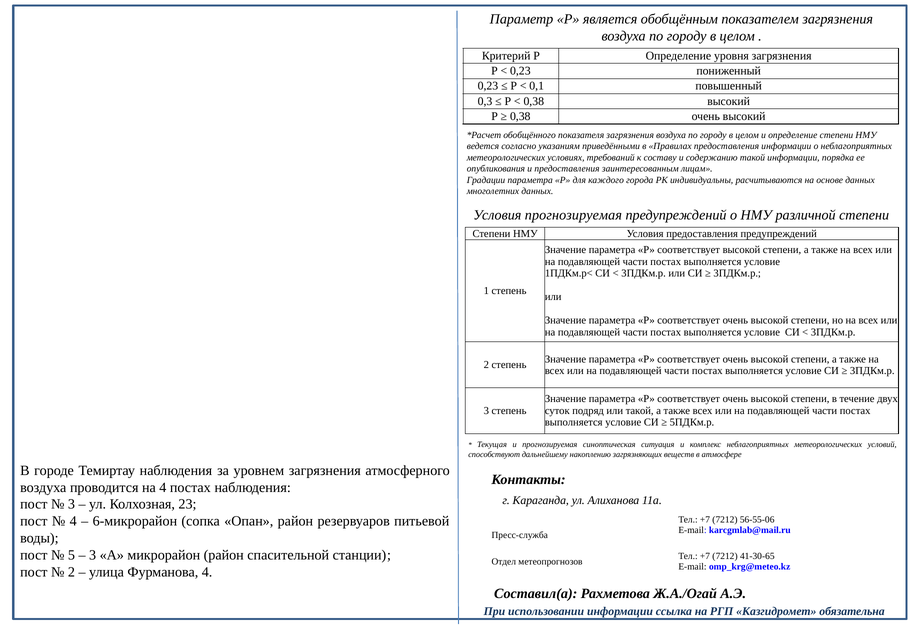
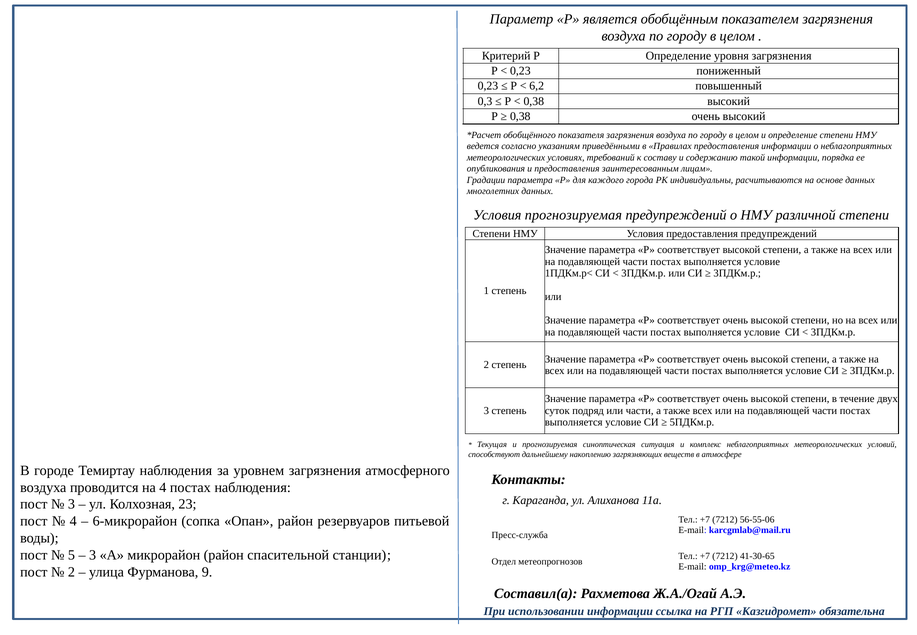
0,1: 0,1 -> 6,2 (537, 86)
или такой: такой -> части (640, 411)
Фурманова 4: 4 -> 9 (207, 572)
